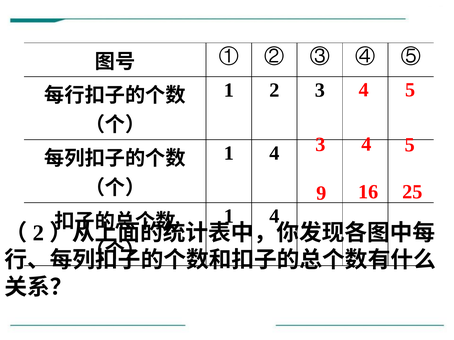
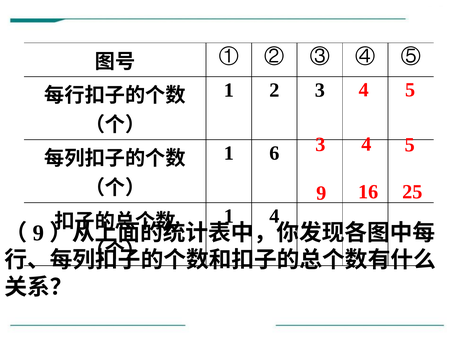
4: 4 -> 6 (274, 153)
2: 2 -> 9 (38, 233)
